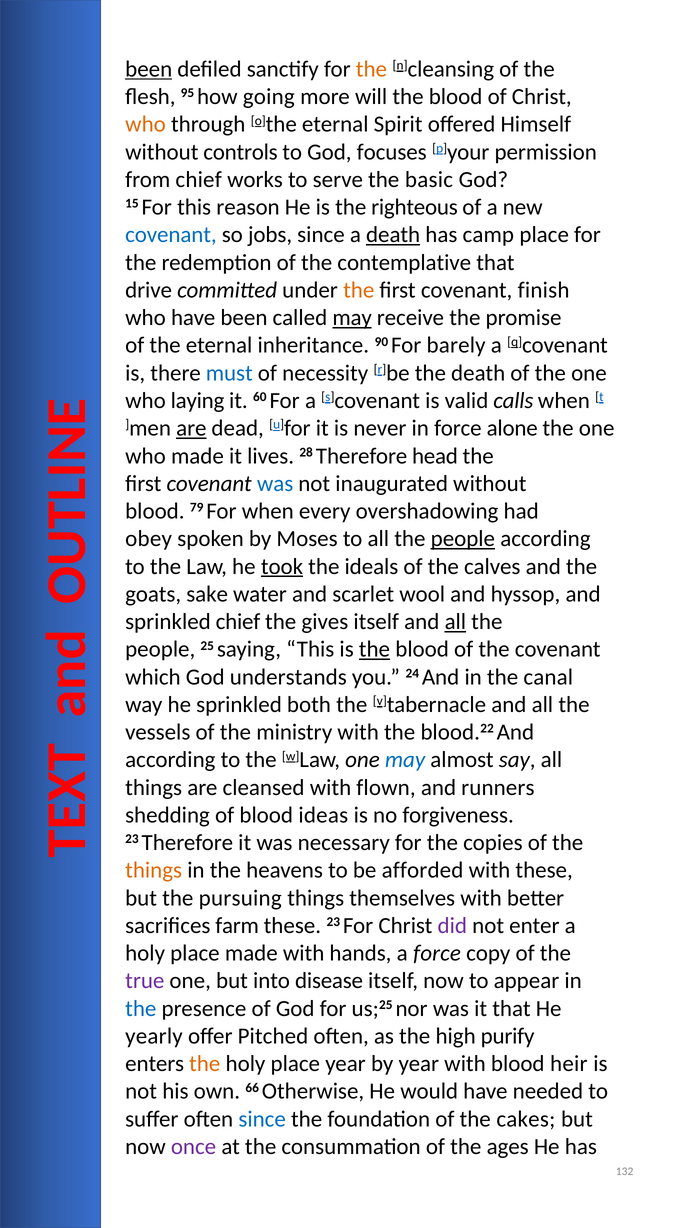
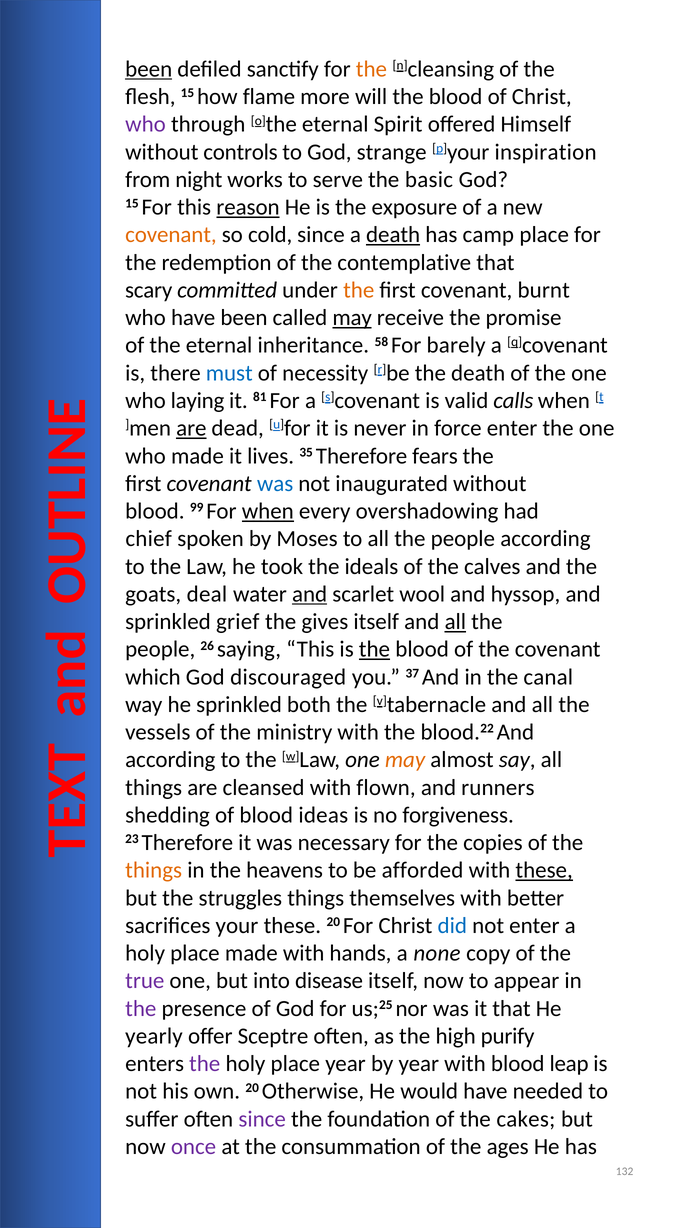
flesh 95: 95 -> 15 (187, 93)
going: going -> flame (269, 97)
who colour: orange -> purple (146, 124)
focuses: focuses -> strange (392, 152)
permission: permission -> inspiration (546, 152)
from chief: chief -> night (199, 179)
reason underline: none -> present (248, 207)
righteous: righteous -> exposure (414, 207)
covenant colour: blue -> orange (171, 235)
jobs: jobs -> cold (270, 235)
drive: drive -> scary (149, 290)
finish: finish -> burnt (544, 290)
90: 90 -> 58 (381, 341)
60: 60 -> 81 (260, 396)
force alone: alone -> enter (512, 428)
28: 28 -> 35 (306, 452)
head: head -> fears (435, 455)
79: 79 -> 99 (197, 507)
when underline: none -> present (268, 511)
obey: obey -> chief (149, 538)
people underline: present -> none (463, 538)
took underline: present -> none (282, 566)
sake: sake -> deal (207, 593)
and underline: none -> present (310, 593)
sprinkled chief: chief -> grief (238, 621)
25: 25 -> 26 (207, 645)
understands: understands -> discouraged (288, 676)
24: 24 -> 37 (412, 673)
may colour: blue -> orange (405, 759)
these underline: none -> present (544, 869)
pursuing: pursuing -> struggles (240, 897)
farm: farm -> your (237, 925)
these 23: 23 -> 20 (333, 921)
did colour: purple -> blue (452, 925)
a force: force -> none (437, 952)
the colour: blue -> purple (141, 1007)
Pitched: Pitched -> Sceptre (273, 1035)
the colour: orange -> purple (205, 1063)
heir: heir -> leap (569, 1063)
own 66: 66 -> 20 (252, 1087)
since colour: blue -> purple (262, 1118)
